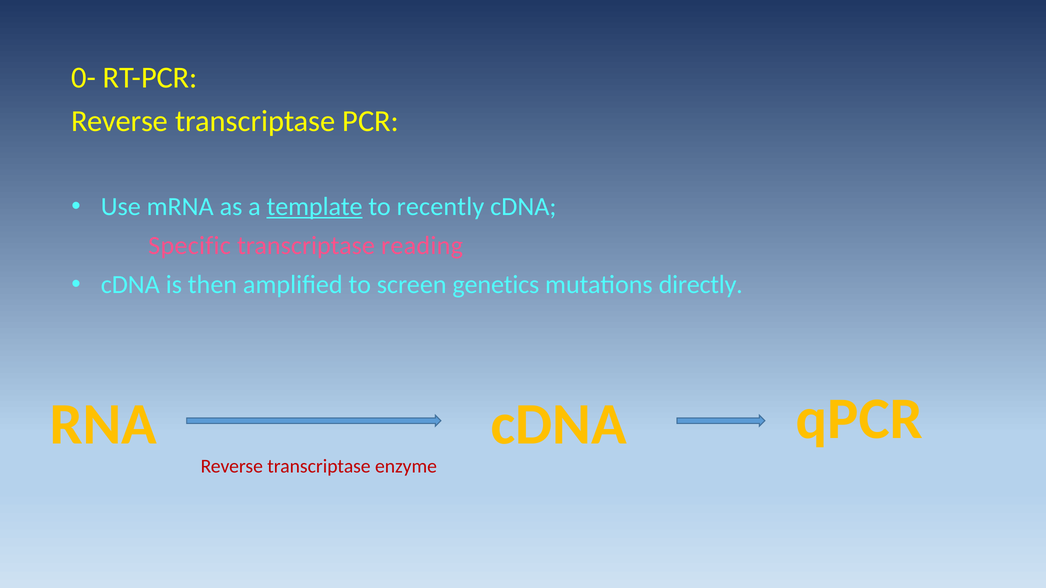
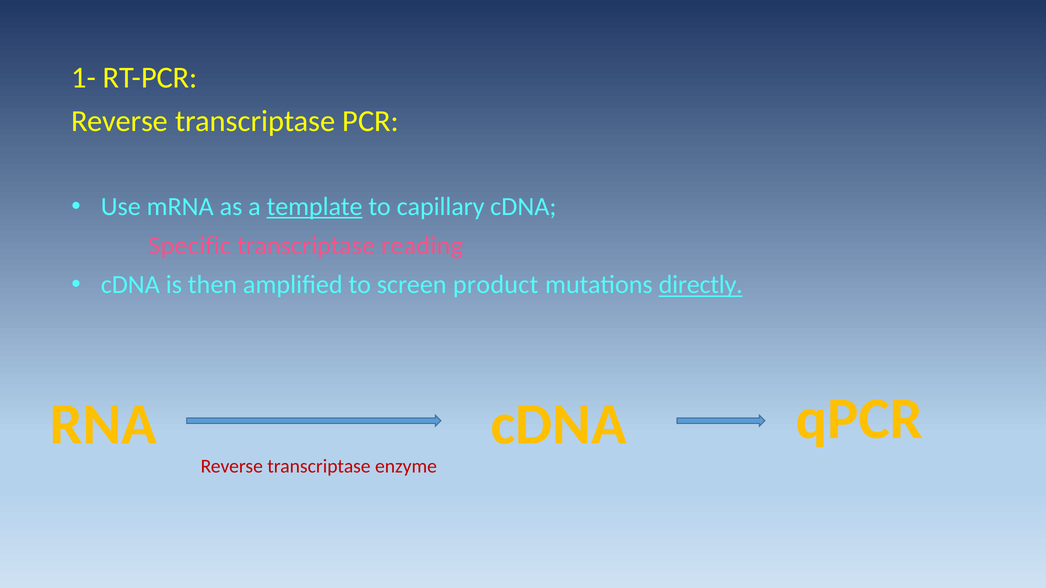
0-: 0- -> 1- (84, 77)
recently: recently -> capillary (441, 207)
genetics: genetics -> product (496, 285)
directly underline: none -> present (701, 285)
